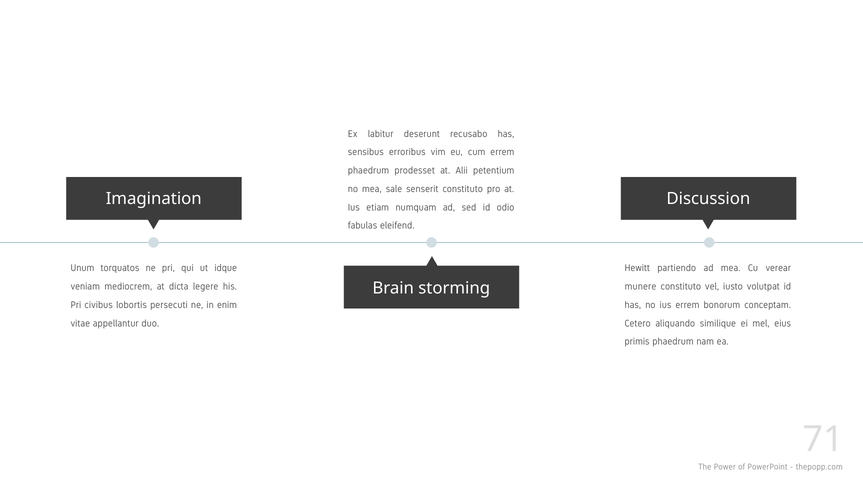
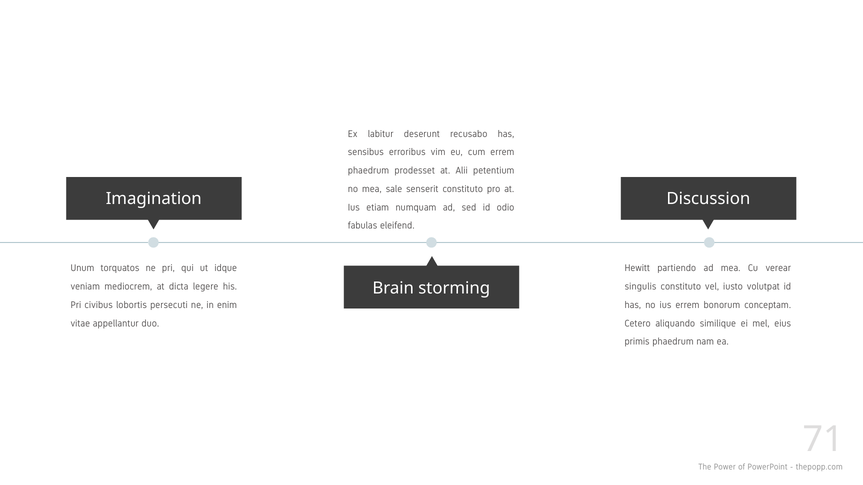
munere: munere -> singulis (641, 287)
